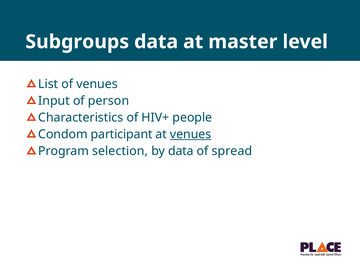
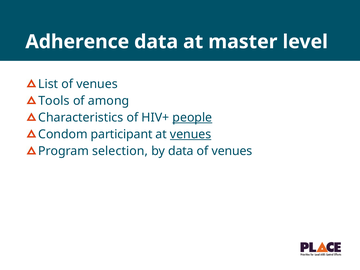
Subgroups: Subgroups -> Adherence (77, 42)
Input: Input -> Tools (54, 101)
person: person -> among (109, 101)
people underline: none -> present (192, 118)
spread: spread -> venues (232, 151)
